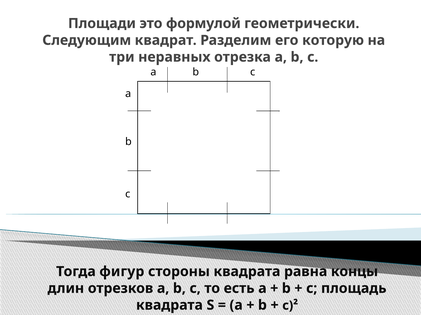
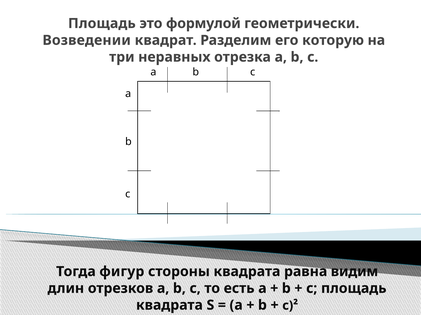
Площади: Площади -> Площадь (102, 23)
Следующим: Следующим -> Возведении (87, 40)
концы: концы -> видим (354, 272)
